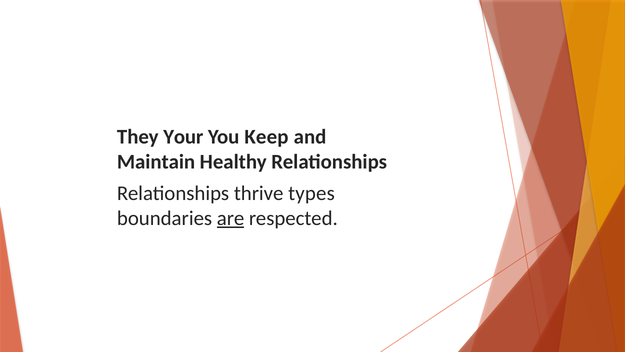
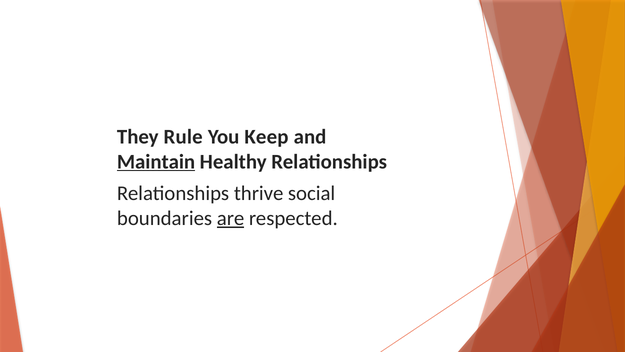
Your: Your -> Rule (183, 136)
Maintain underline: none -> present (156, 161)
types: types -> social (312, 193)
